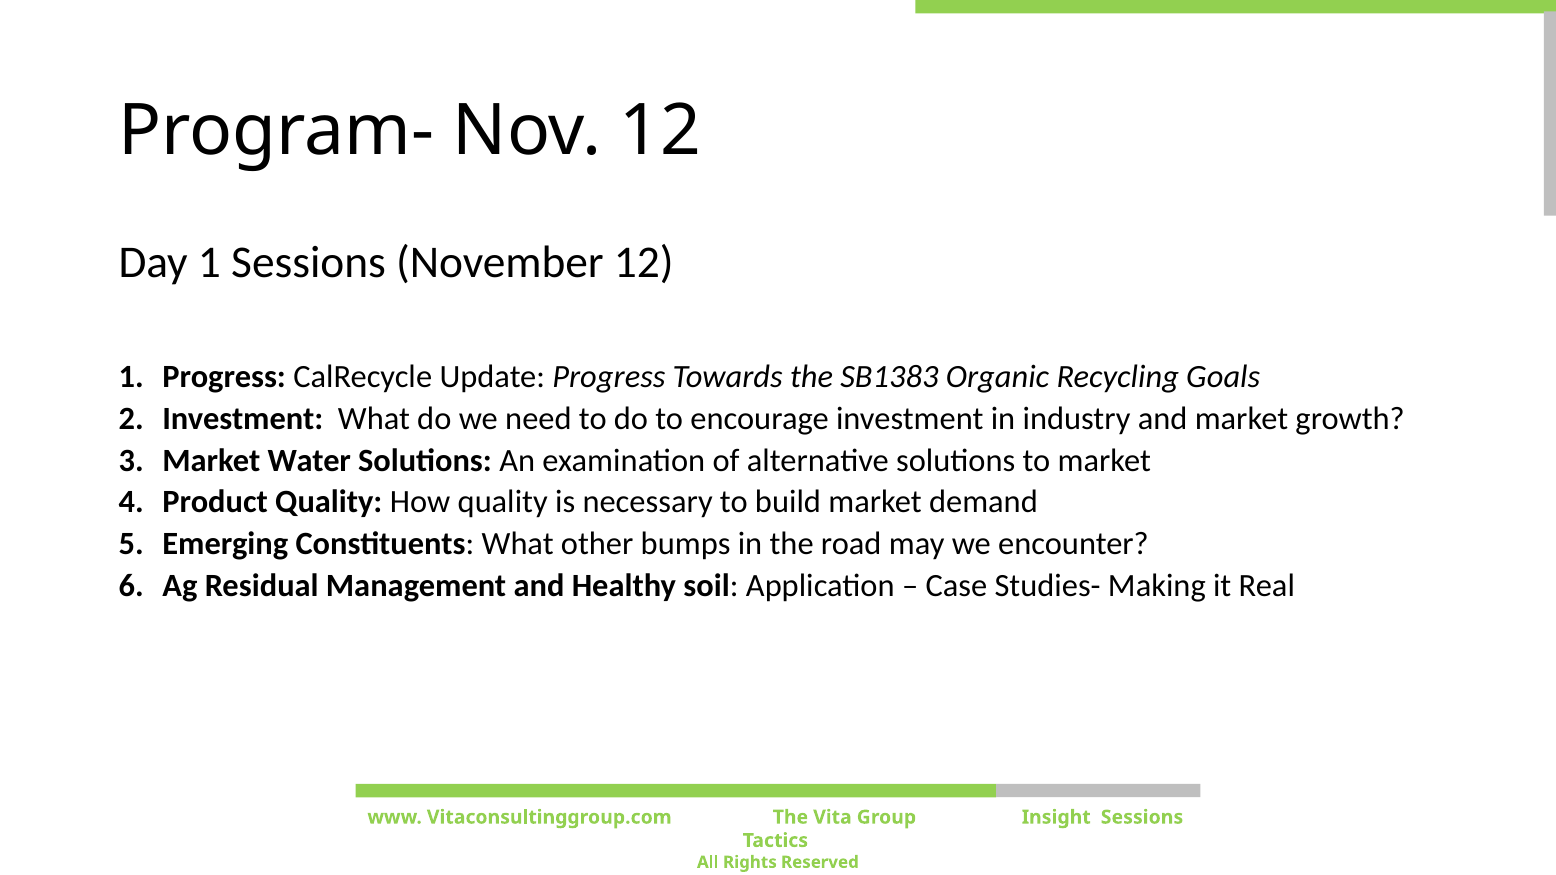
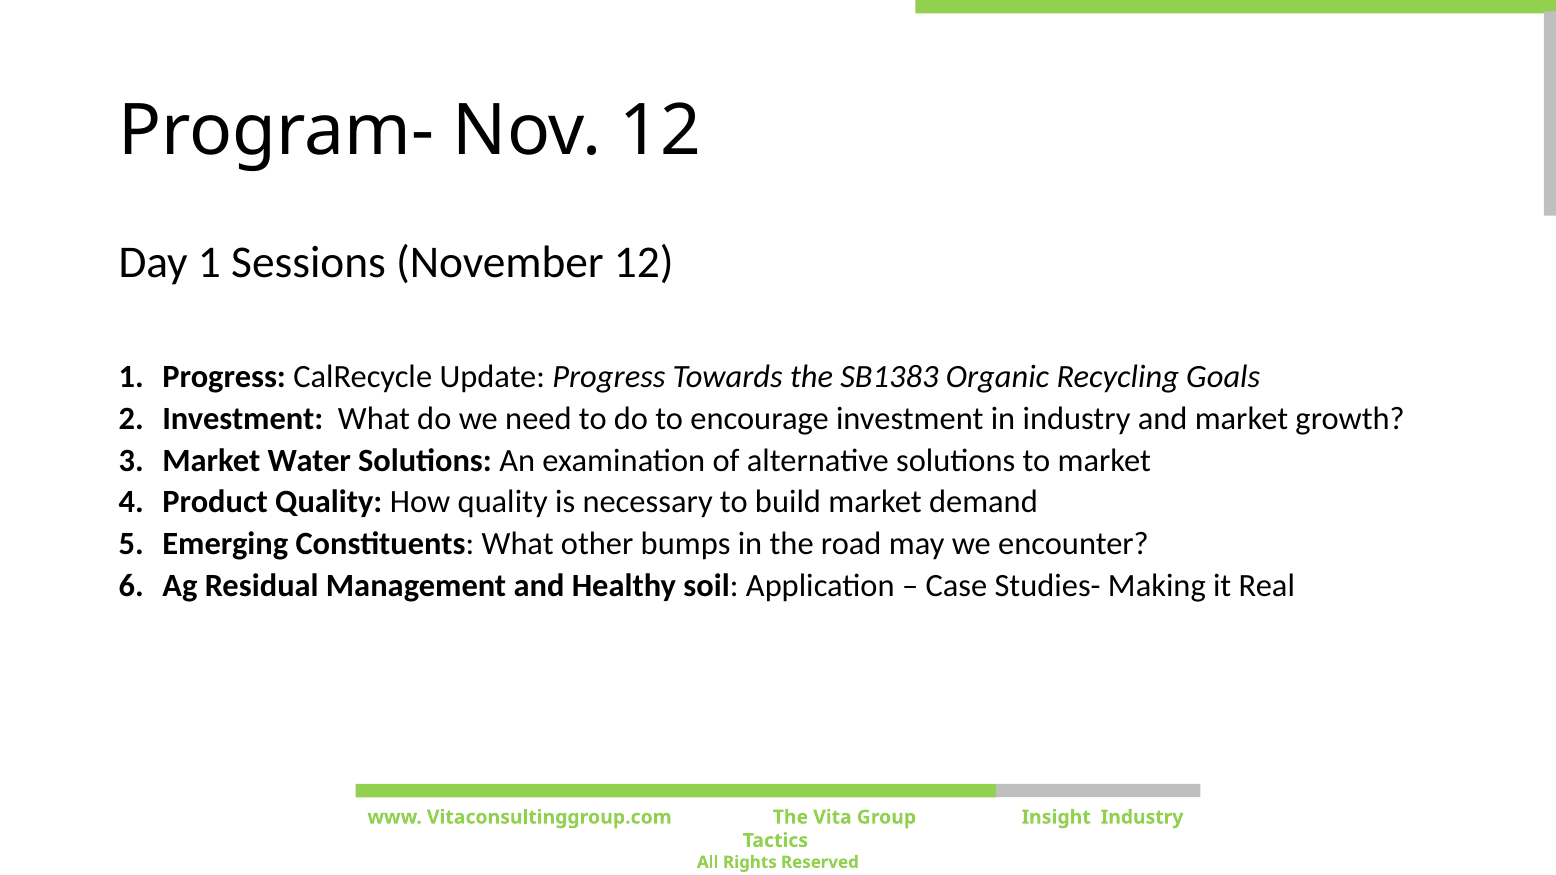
Insight Sessions: Sessions -> Industry (1142, 817)
